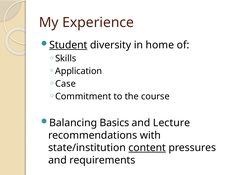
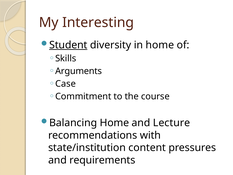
Experience: Experience -> Interesting (98, 23)
Application: Application -> Arguments (79, 71)
Balancing Basics: Basics -> Home (114, 123)
content underline: present -> none (147, 148)
